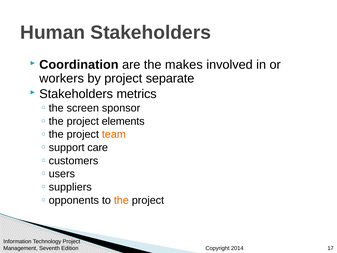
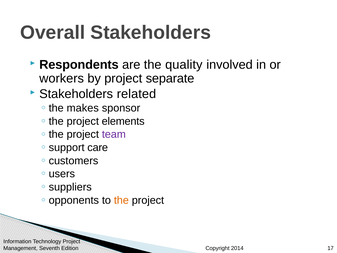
Human: Human -> Overall (53, 33)
Coordination: Coordination -> Respondents (79, 65)
makes: makes -> quality (184, 65)
metrics: metrics -> related (136, 94)
screen: screen -> makes (83, 108)
team colour: orange -> purple (114, 134)
